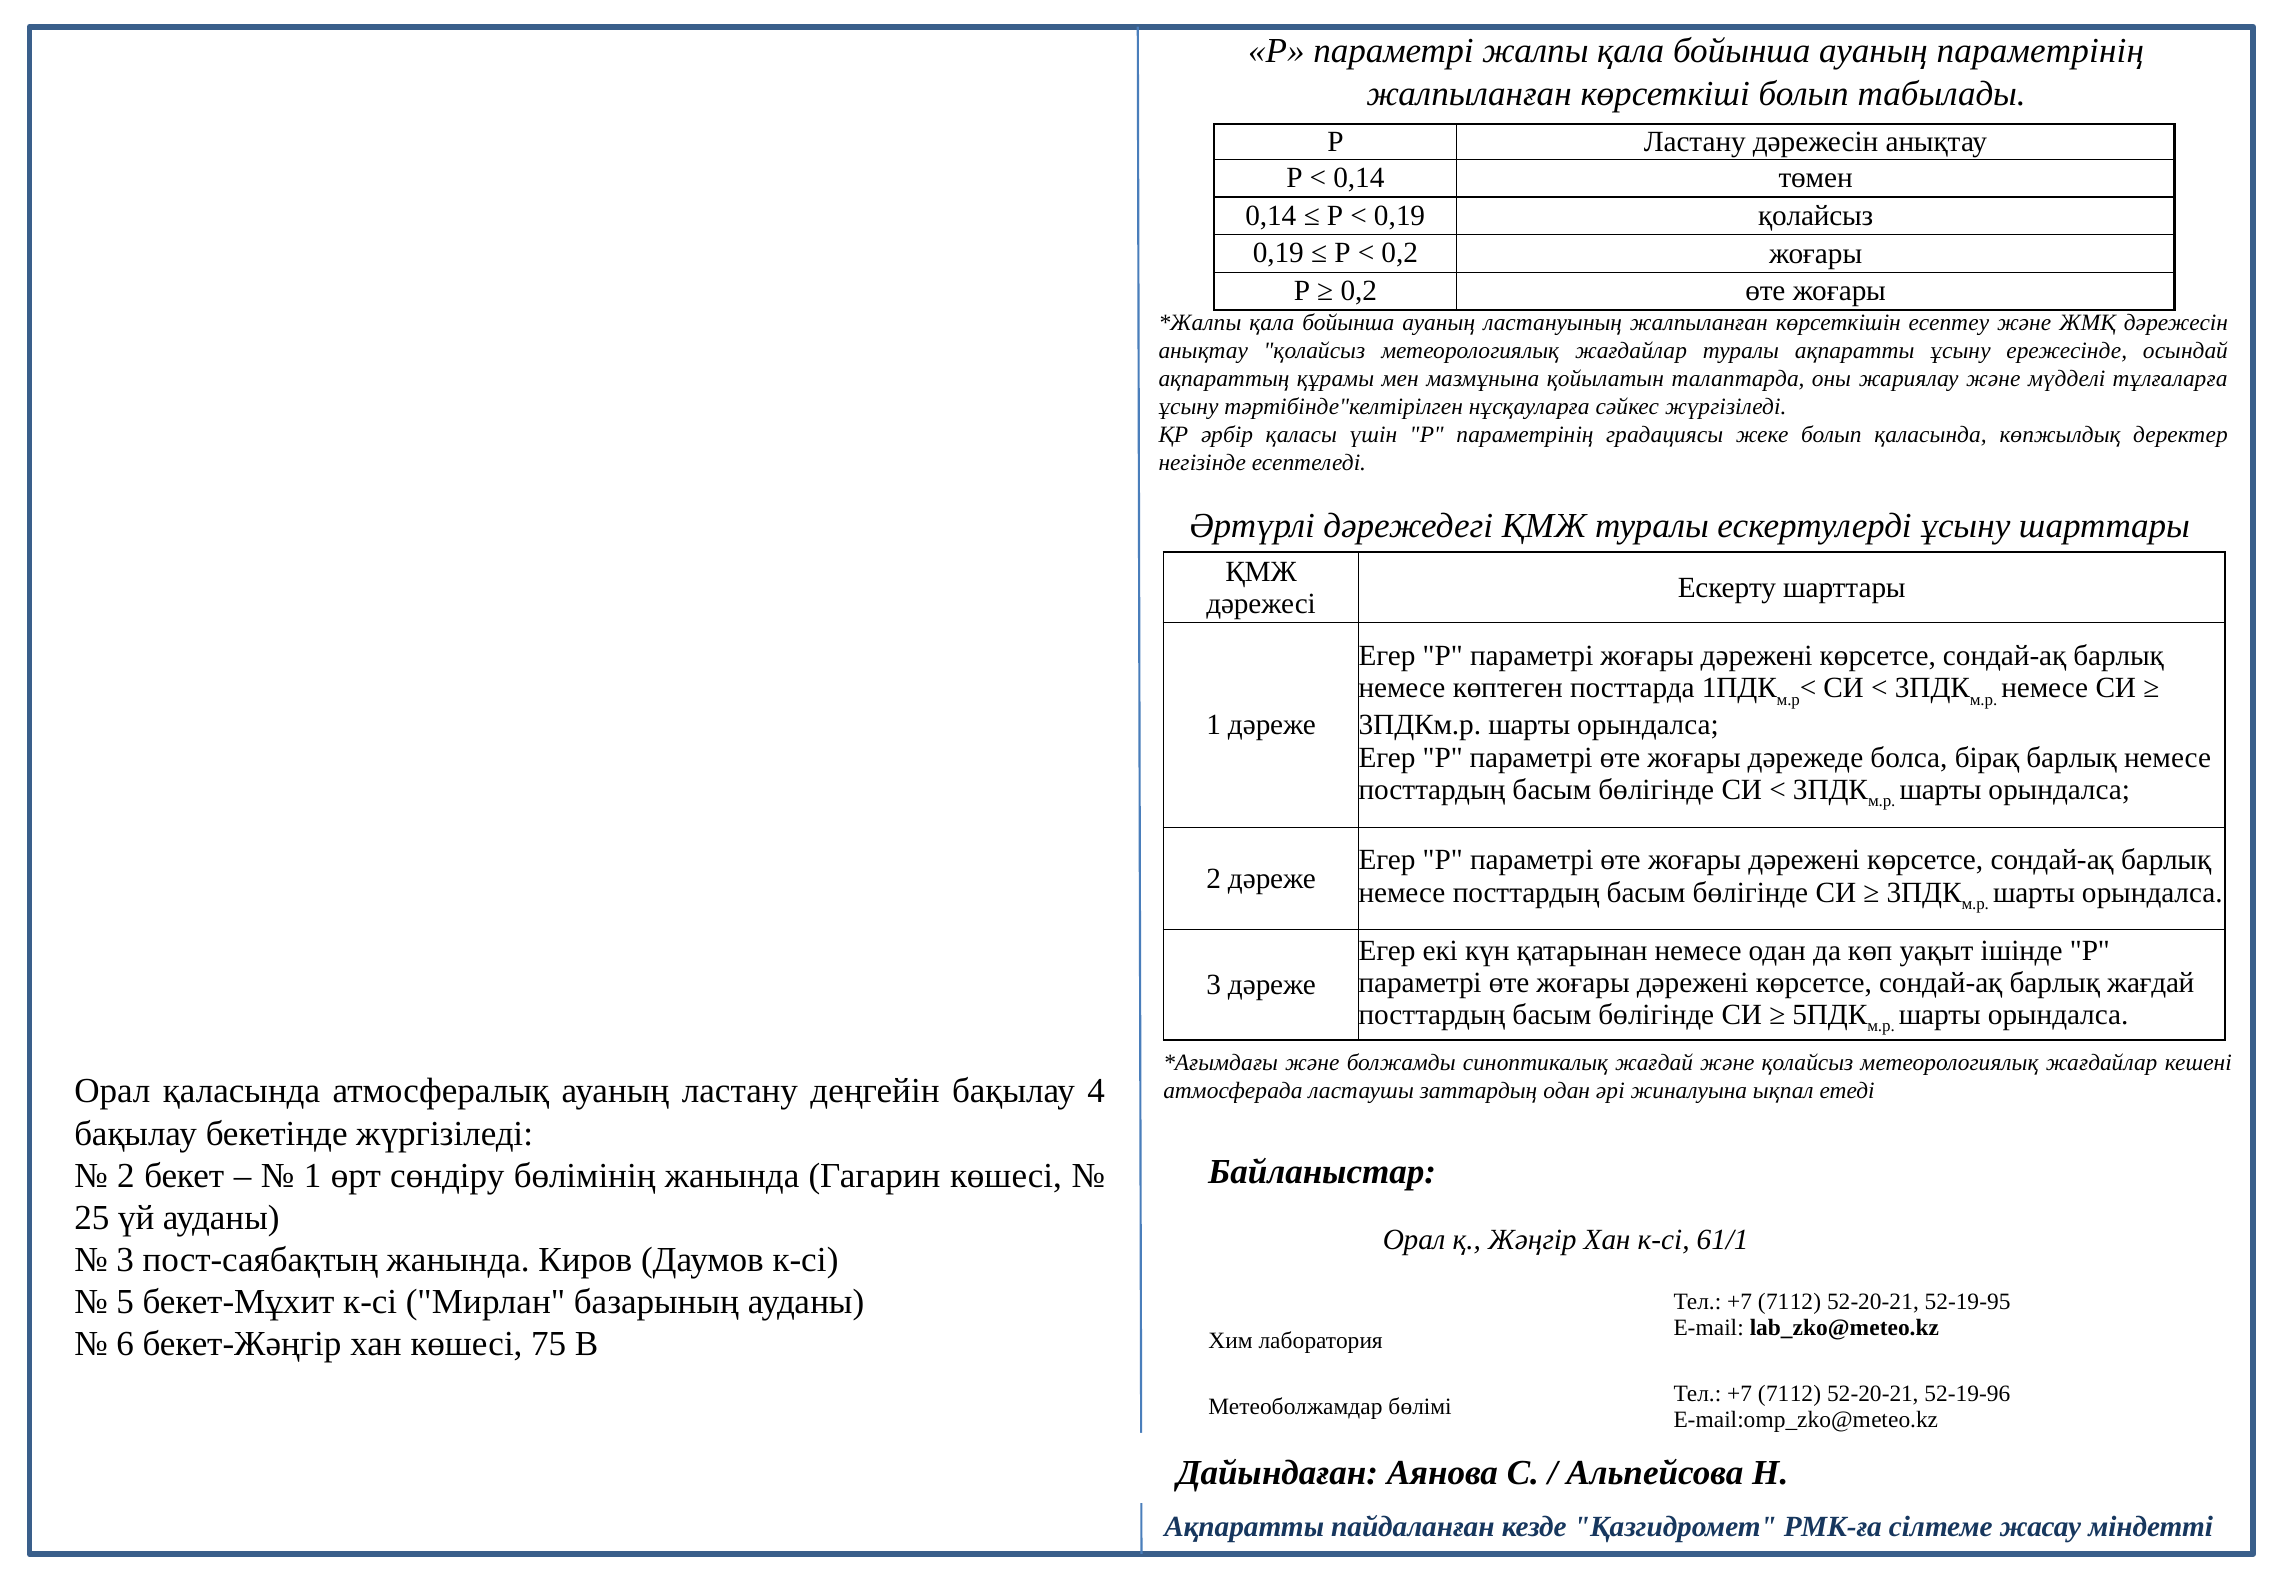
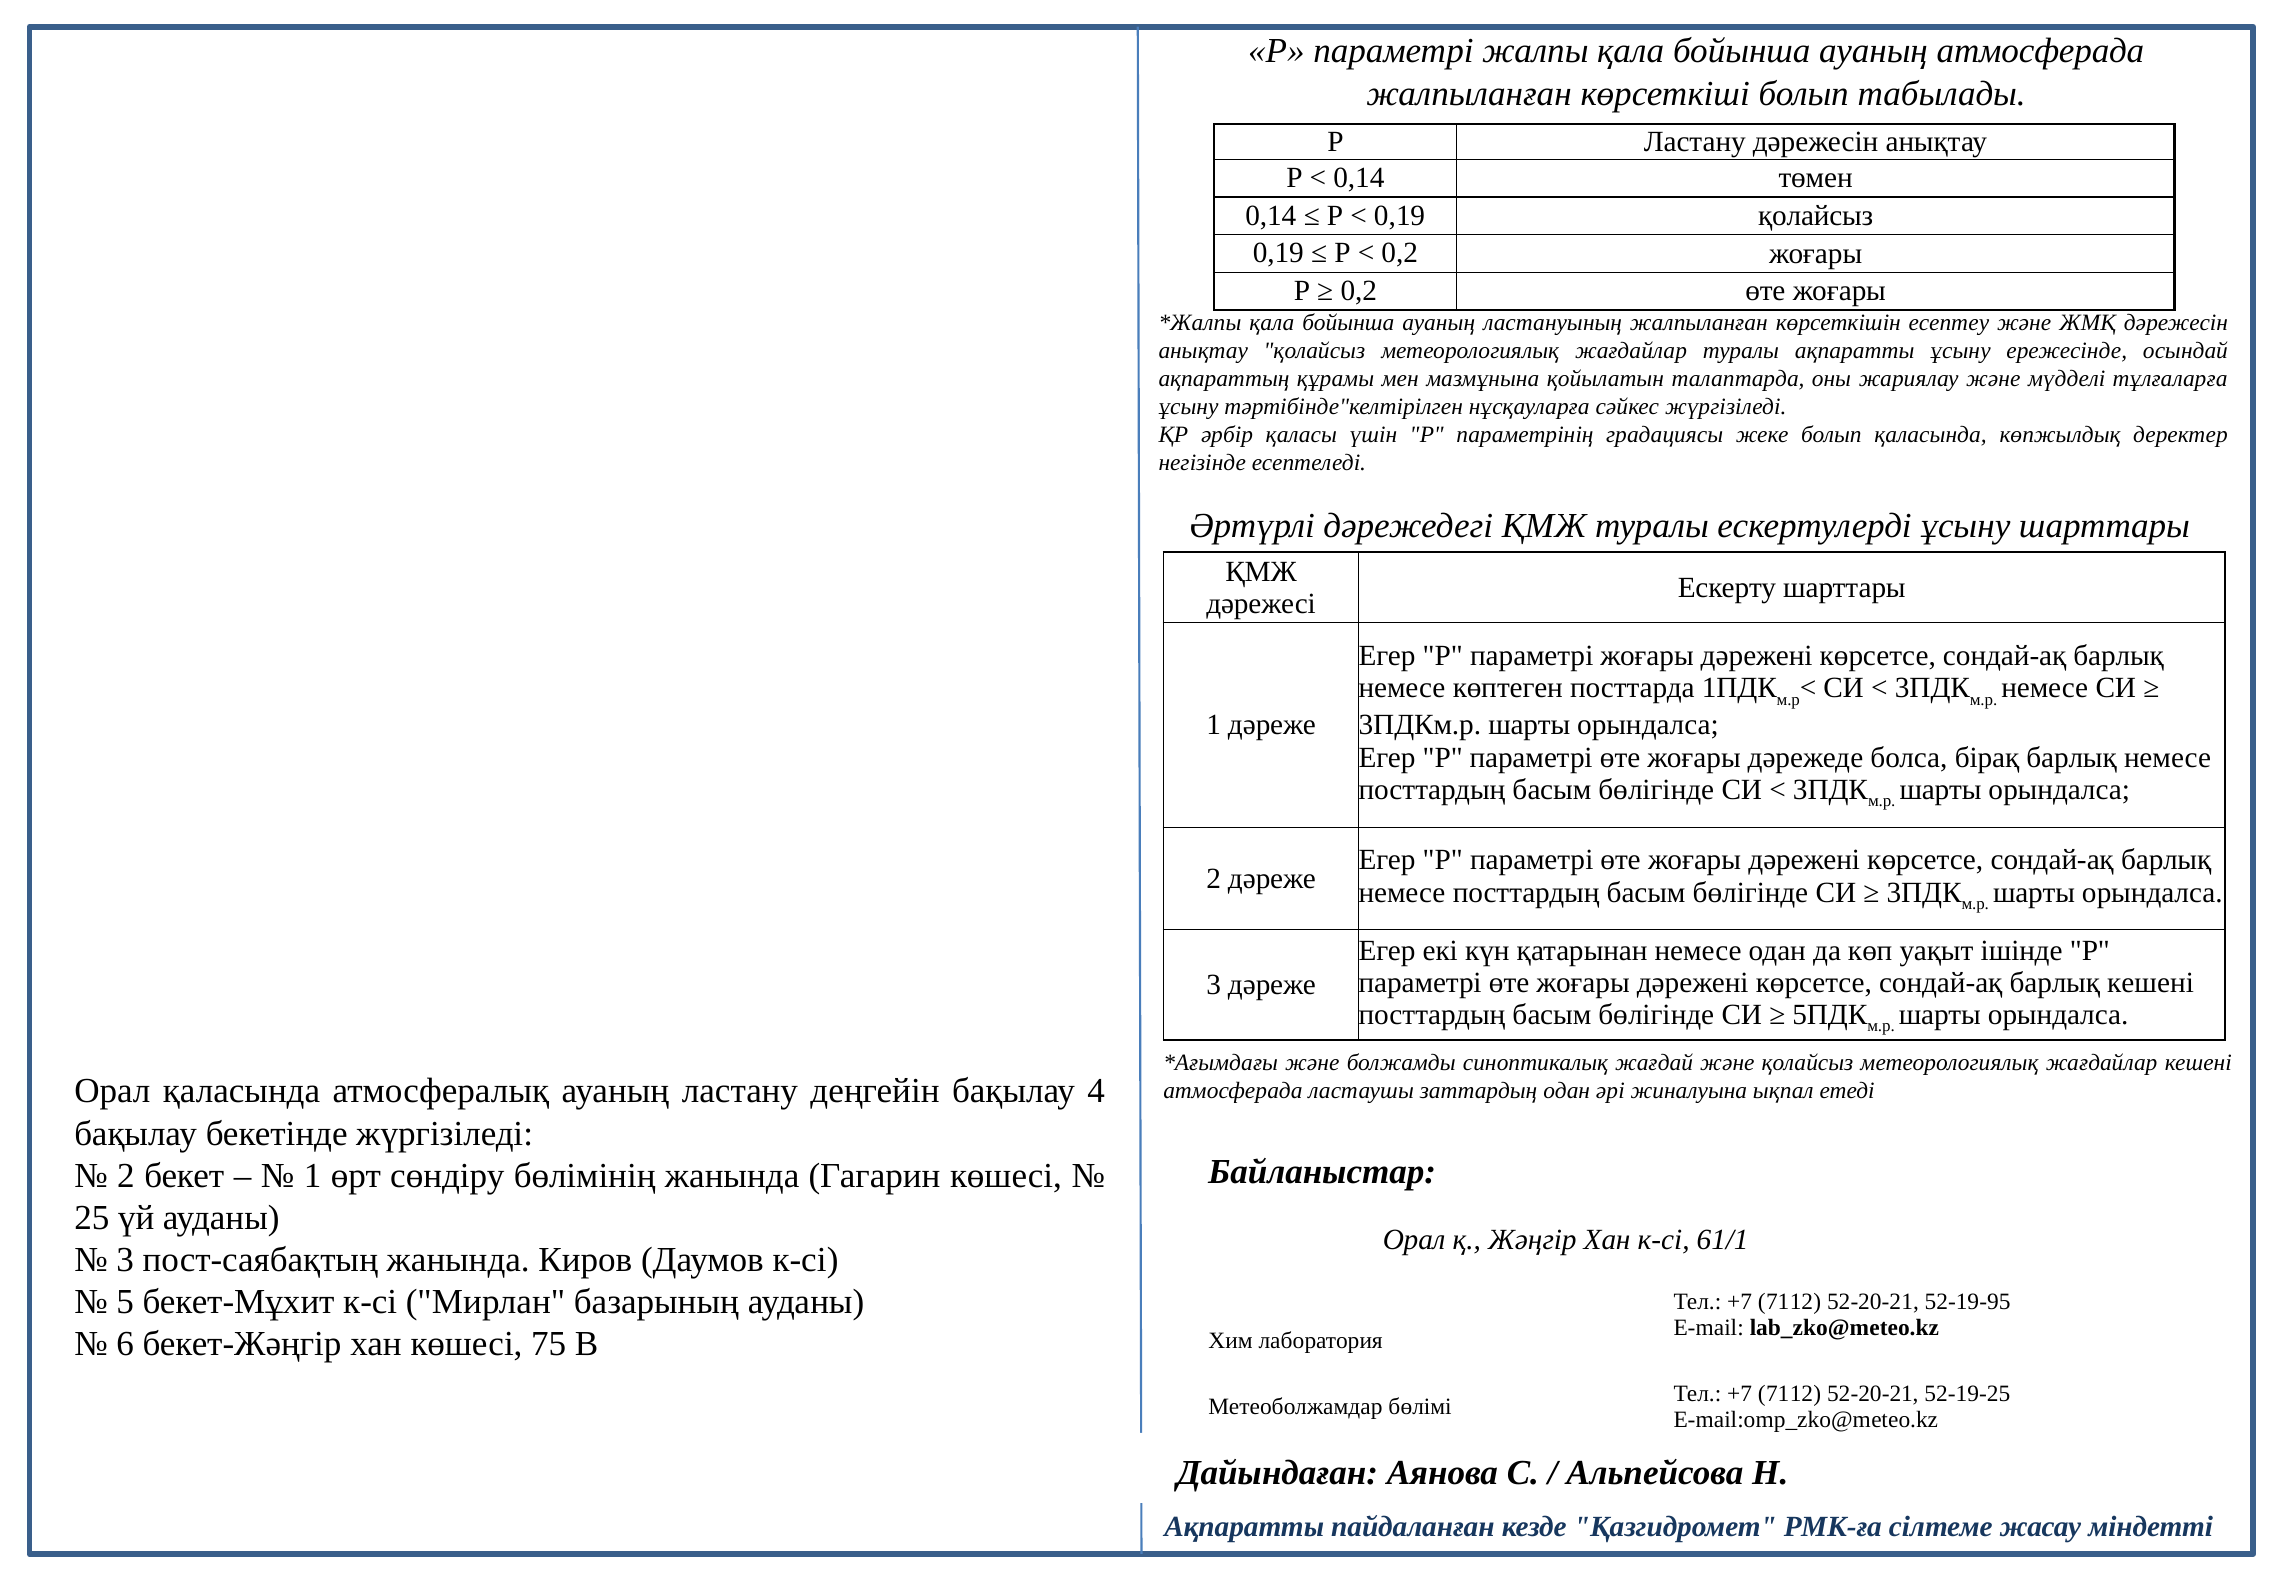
ауаның параметрінің: параметрінің -> атмосферада (2040, 51)
барлық жағдай: жағдай -> кешені (2151, 982)
52-19-96: 52-19-96 -> 52-19-25 (1967, 1393)
